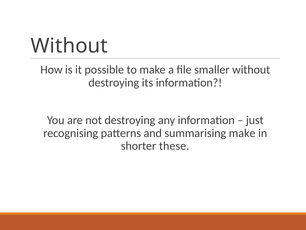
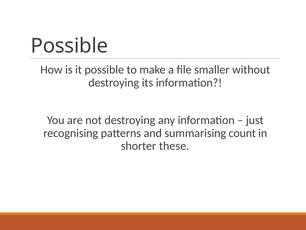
Without: Without -> Possible (69, 46)
summarising make: make -> count (242, 133)
